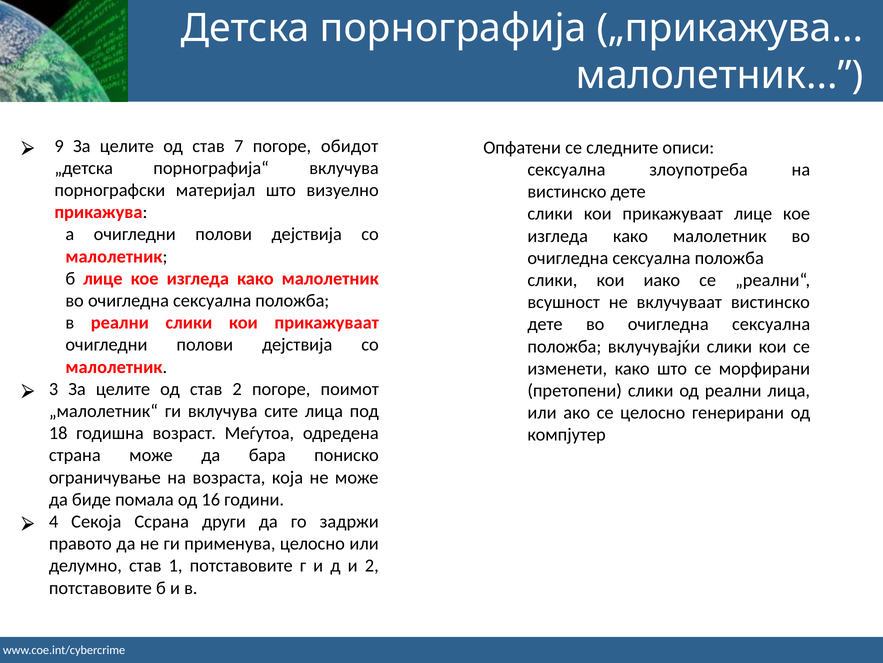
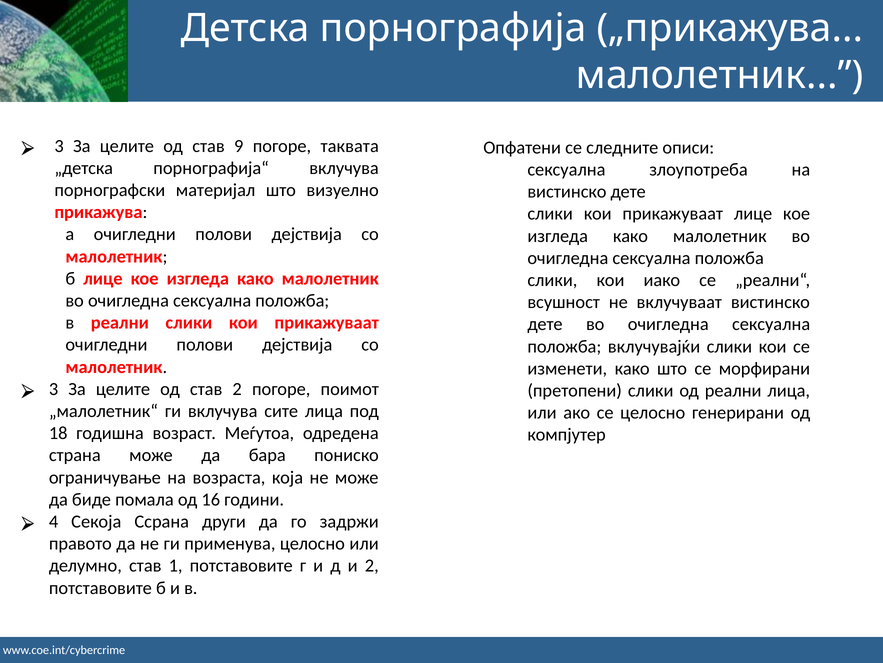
9: 9 -> 3 (59, 146)
7: 7 -> 9 (239, 146)
обидот: обидот -> таквата (350, 146)
